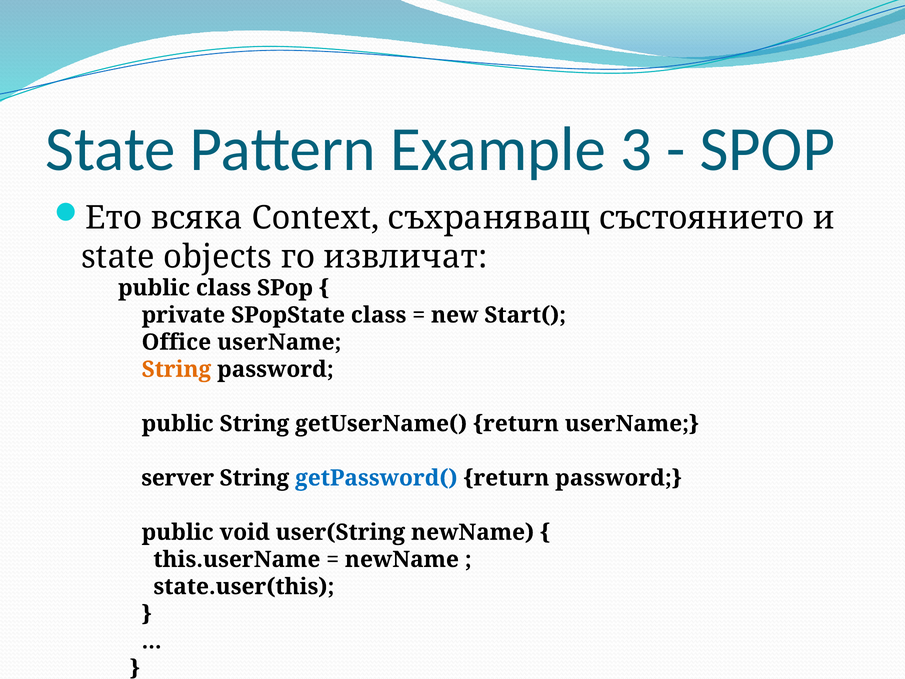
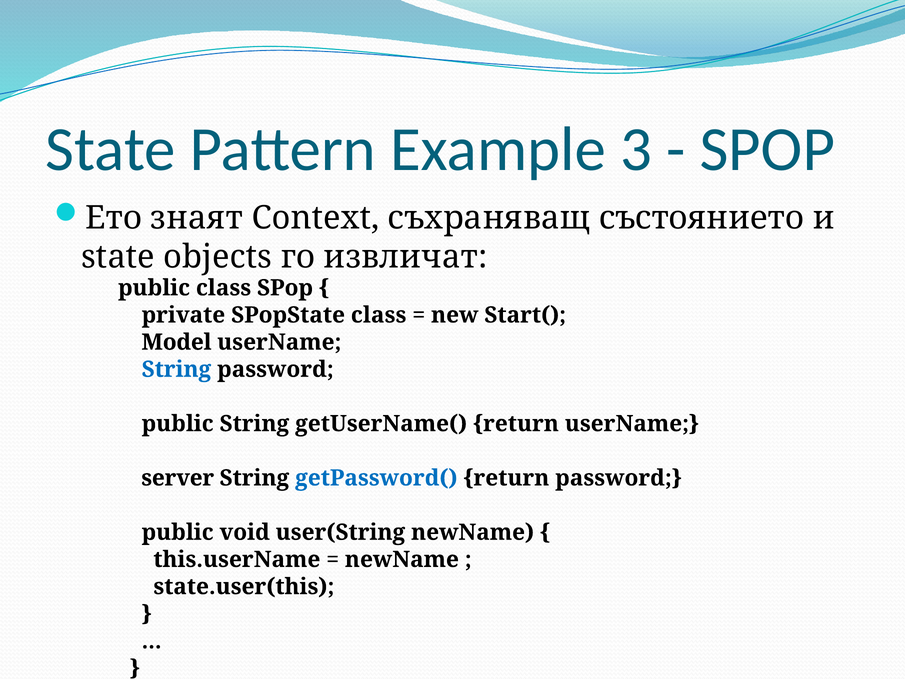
всяка: всяка -> знаят (197, 218)
Office: Office -> Model (177, 342)
String colour: orange -> blue (176, 369)
